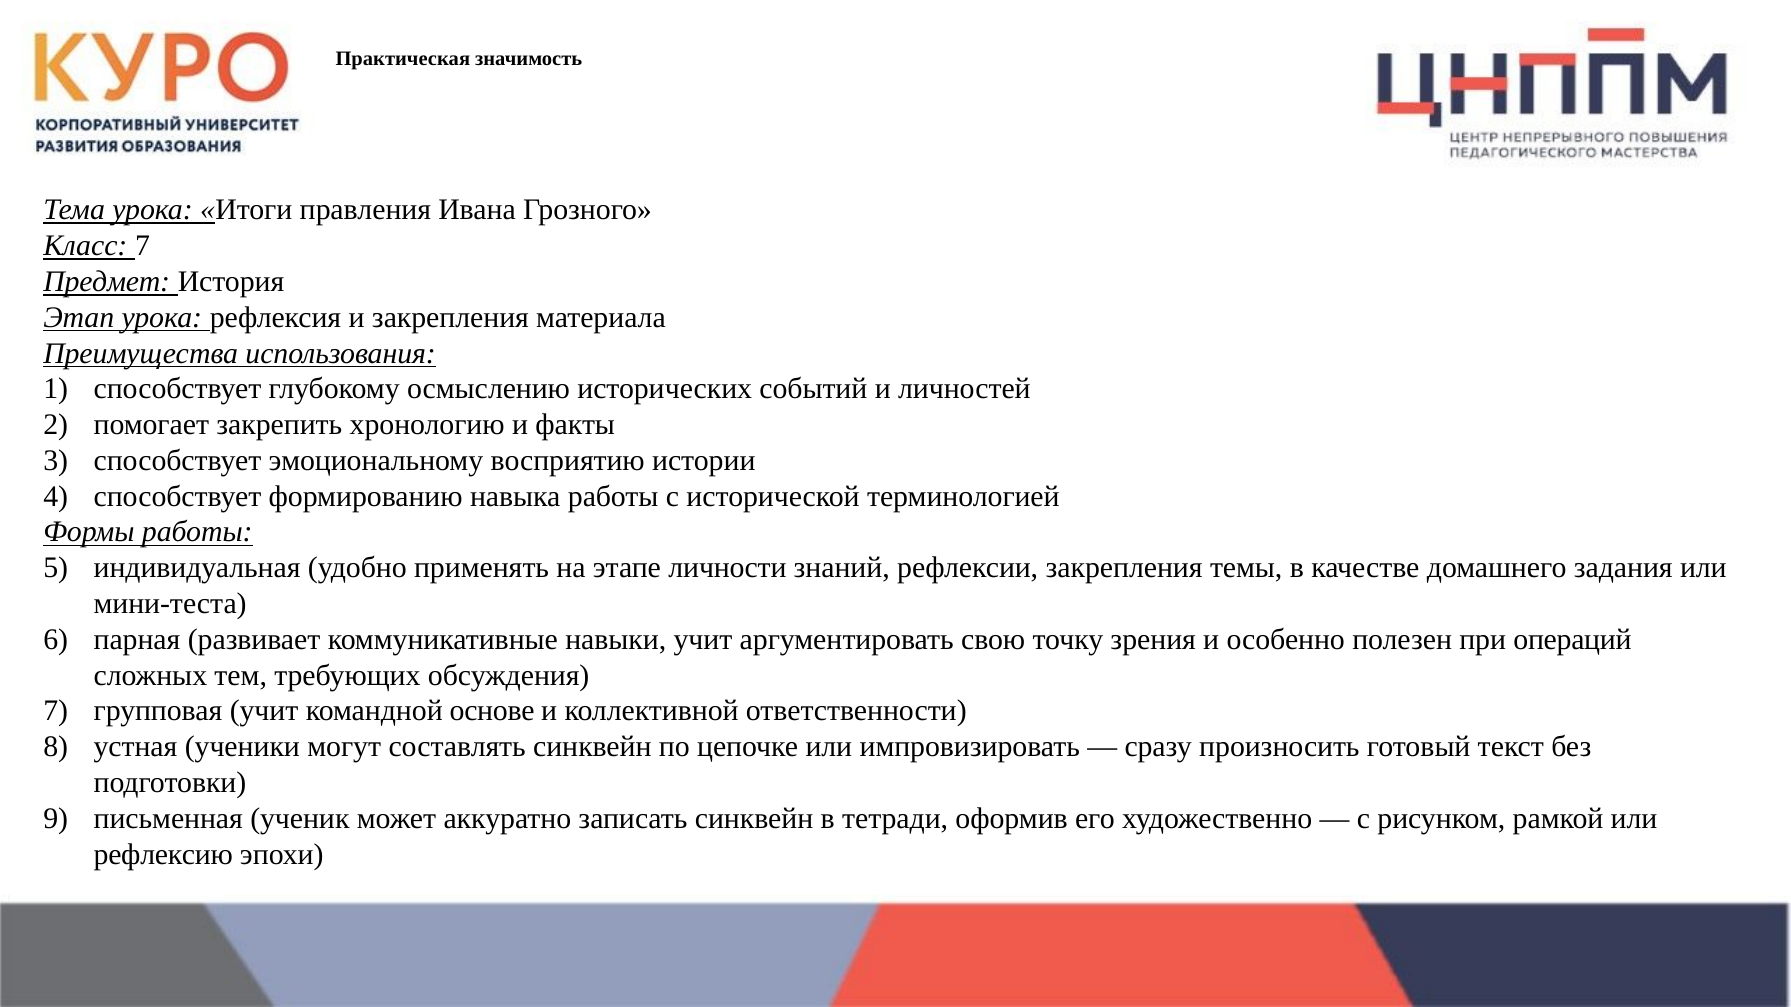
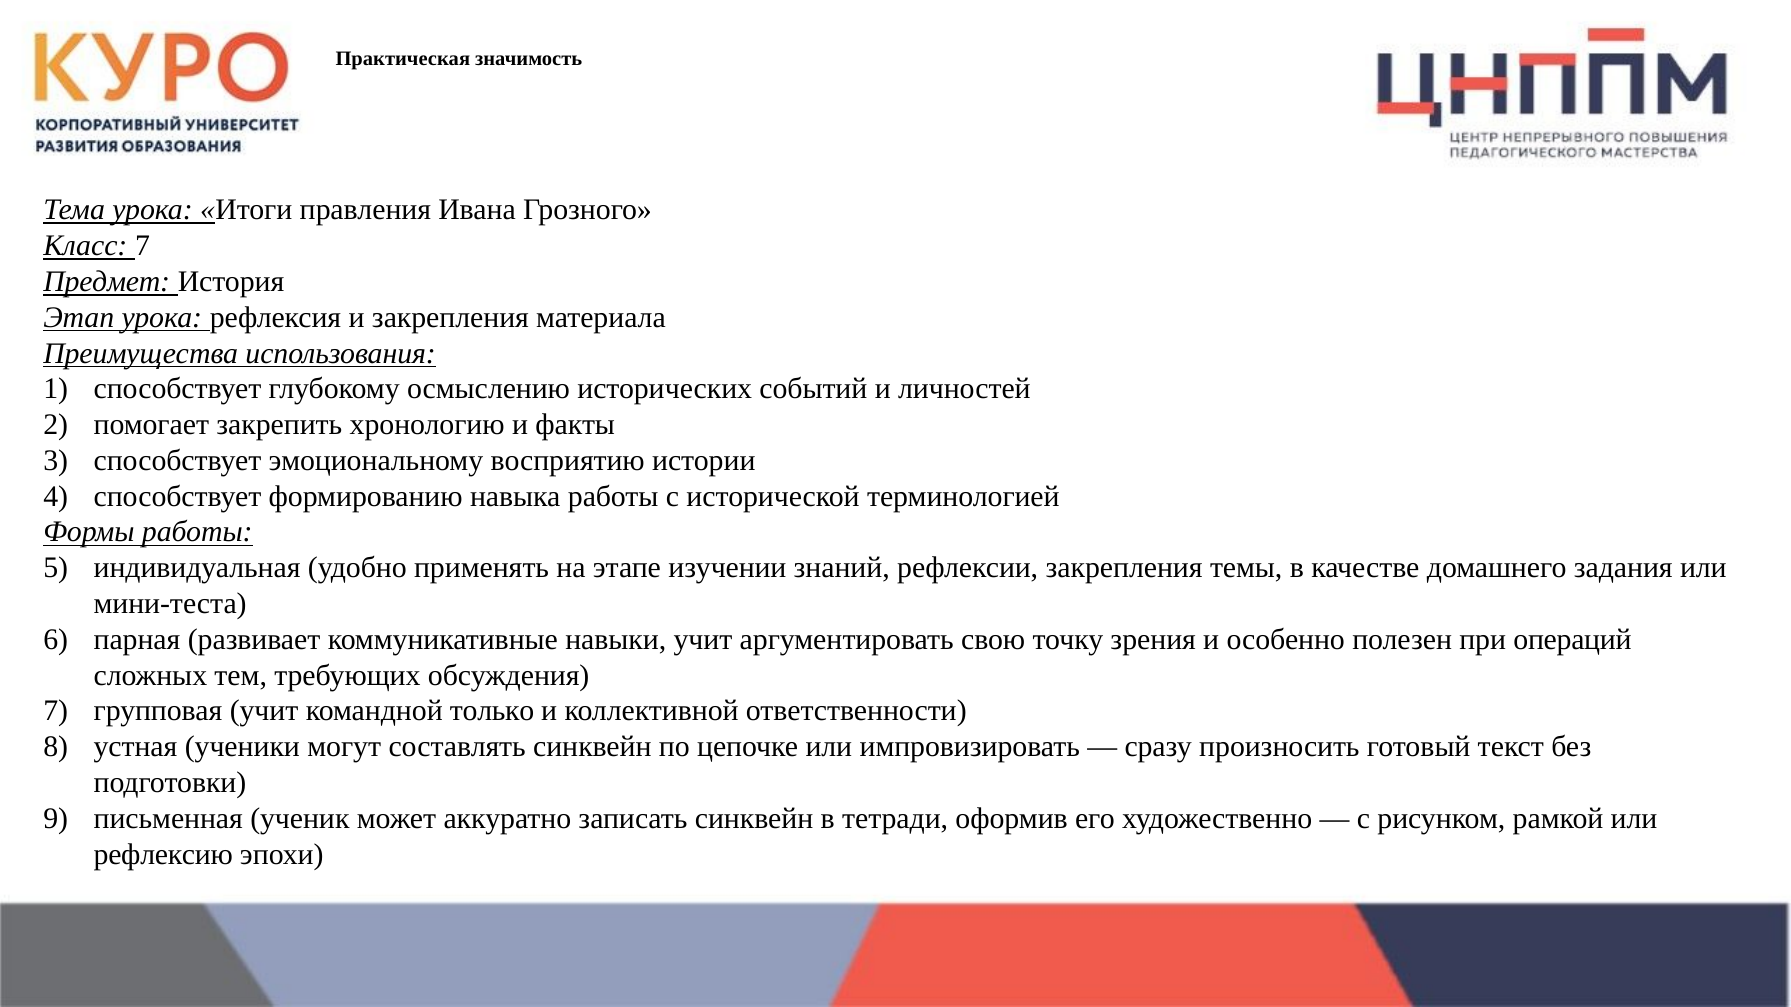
личности: личности -> изучении (727, 568)
основе: основе -> только (492, 711)
